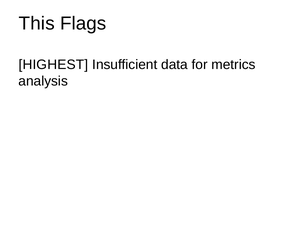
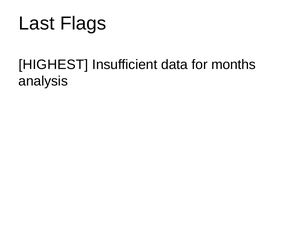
This: This -> Last (37, 23)
metrics: metrics -> months (234, 65)
